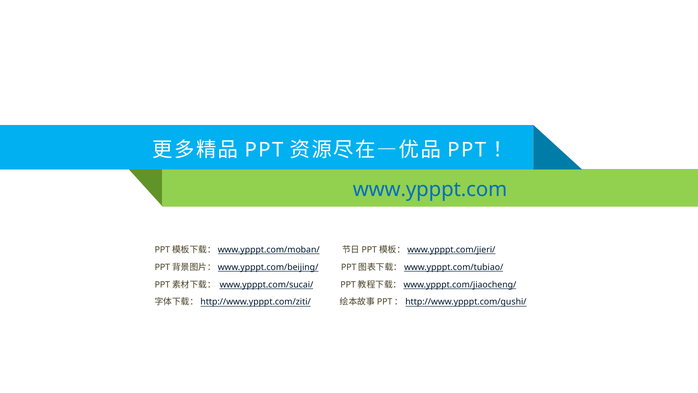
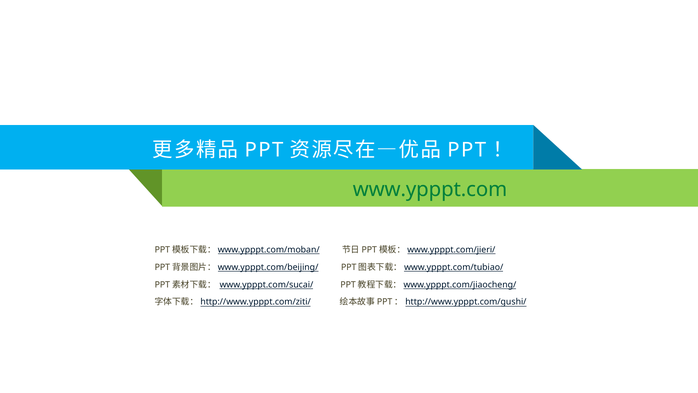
www.ypppt.com colour: blue -> green (430, 189)
